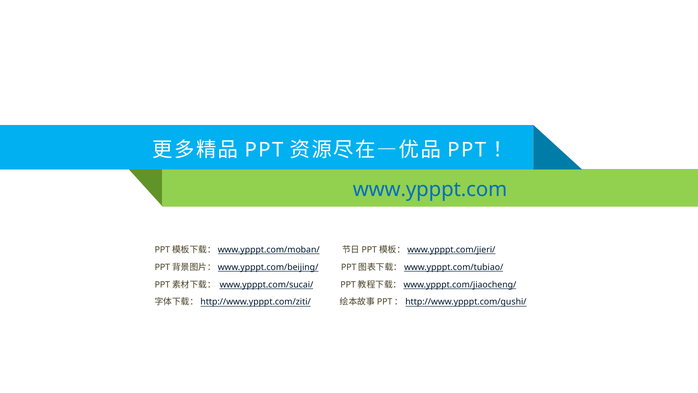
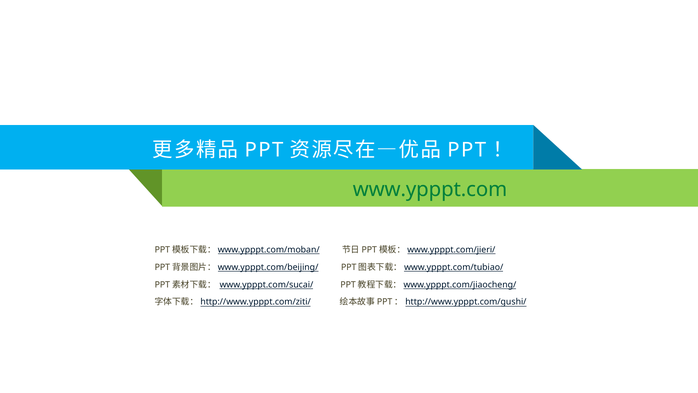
www.ypppt.com colour: blue -> green (430, 189)
